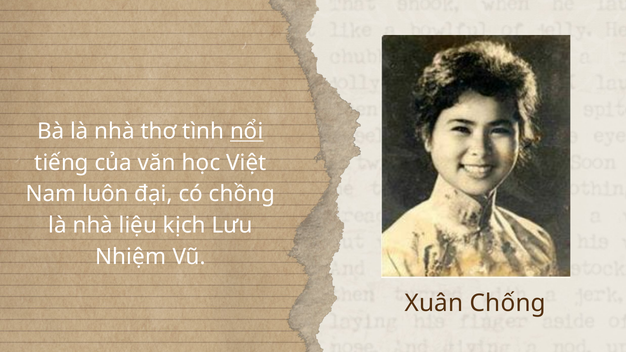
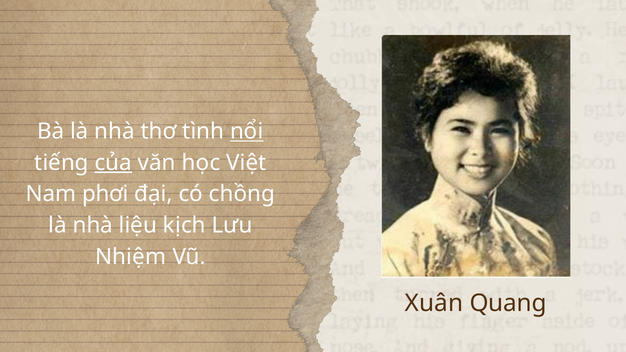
của underline: none -> present (113, 163)
luôn: luôn -> phơi (105, 194)
Chống: Chống -> Quang (508, 303)
